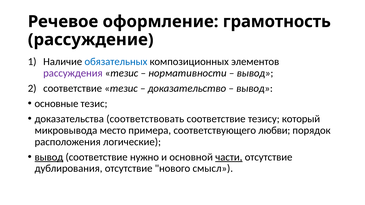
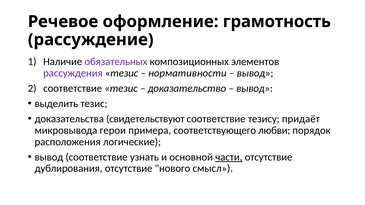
обязательных colour: blue -> purple (116, 62)
основные: основные -> выделить (56, 104)
соответствовать: соответствовать -> свидетельствуют (145, 119)
который: который -> придаёт (301, 119)
место: место -> герои (113, 130)
вывод underline: present -> none (49, 157)
нужно: нужно -> узнать (144, 157)
